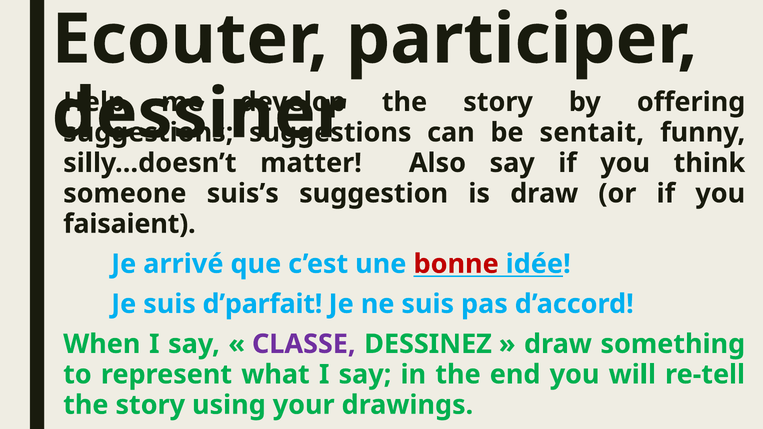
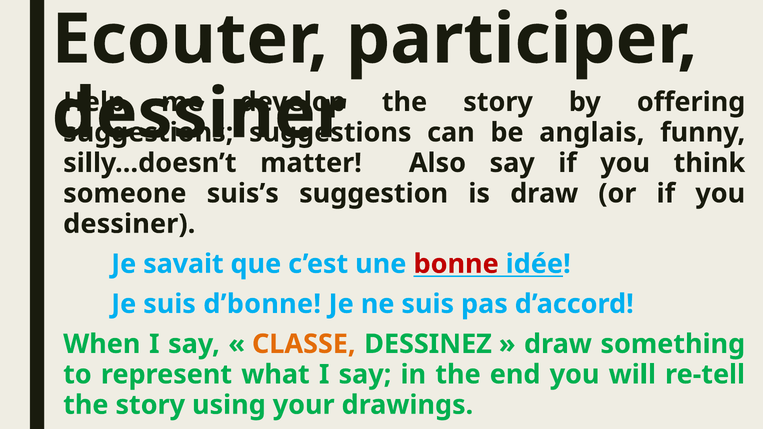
sentait: sentait -> anglais (592, 133)
faisaient: faisaient -> dessiner (129, 224)
arrivé: arrivé -> savait (183, 264)
d’parfait: d’parfait -> d’bonne (262, 304)
CLASSE colour: purple -> orange (304, 344)
